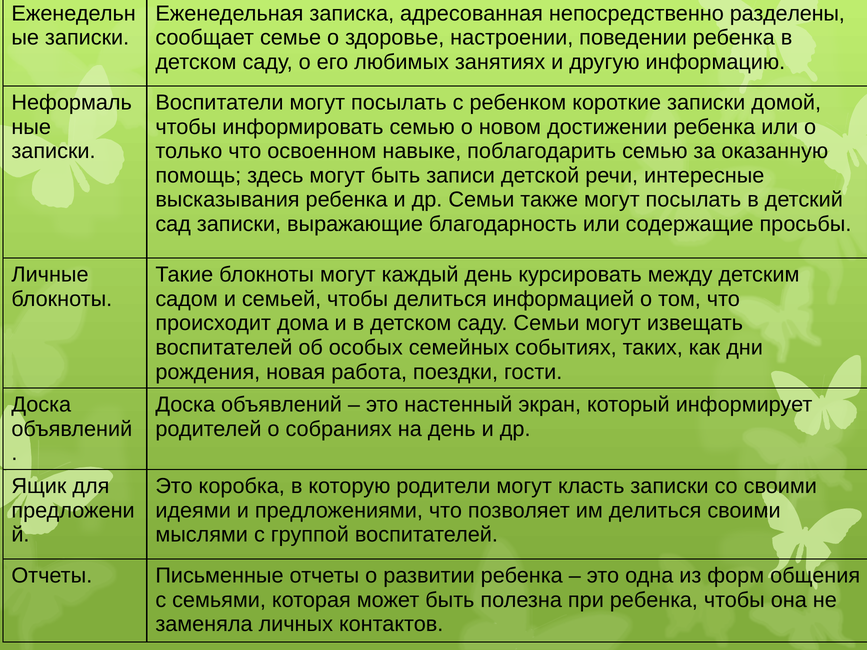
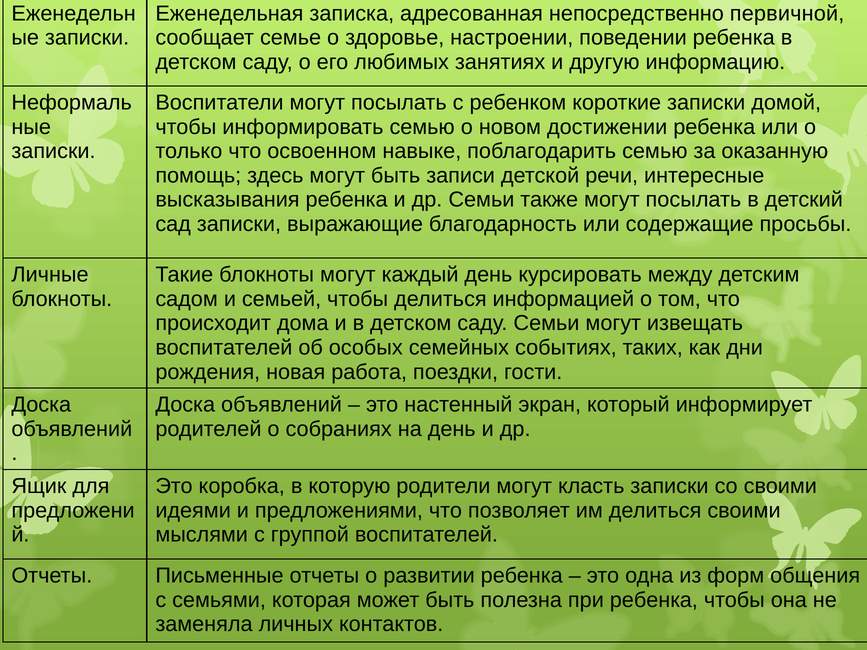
разделены: разделены -> первичной (787, 13)
